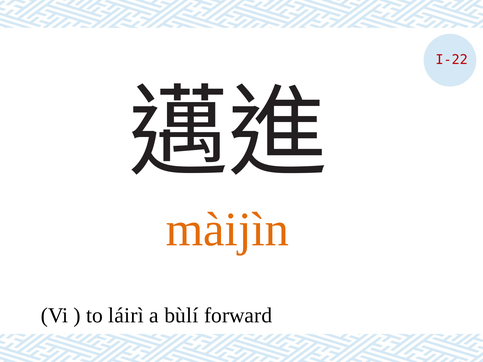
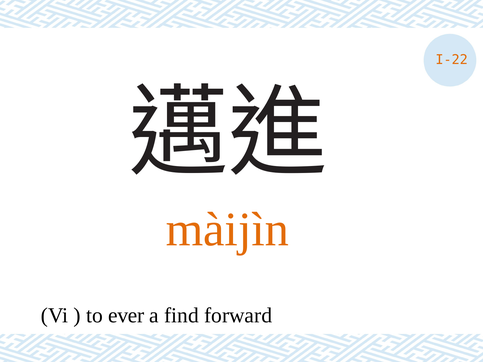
I-22 colour: red -> orange (452, 60)
láirì: láirì -> ever (126, 316)
bùlí: bùlí -> find (181, 316)
